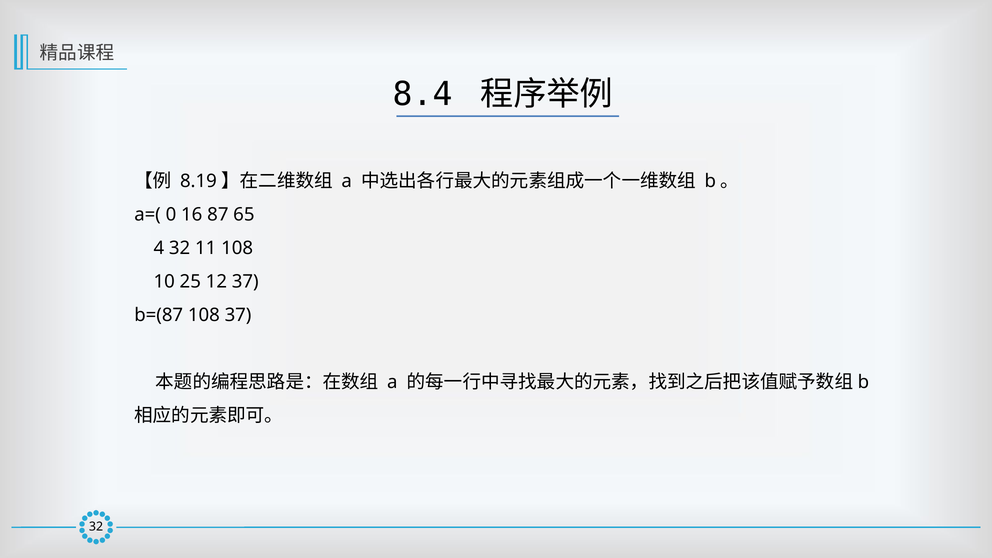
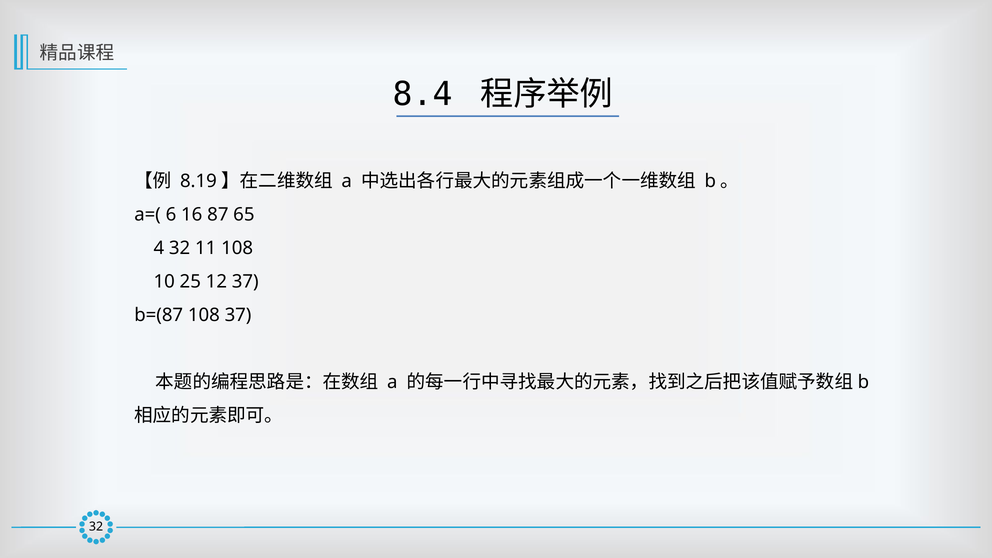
0: 0 -> 6 (171, 215)
